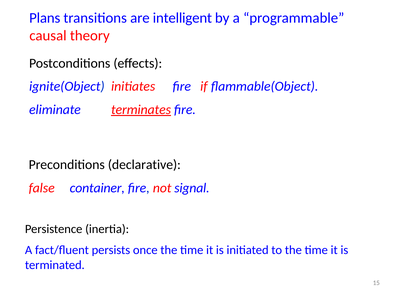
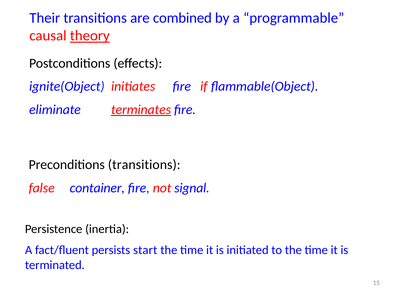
Plans: Plans -> Their (45, 18)
intelligent: intelligent -> combined (182, 18)
theory underline: none -> present (90, 36)
Preconditions declarative: declarative -> transitions (144, 165)
once: once -> start (145, 251)
